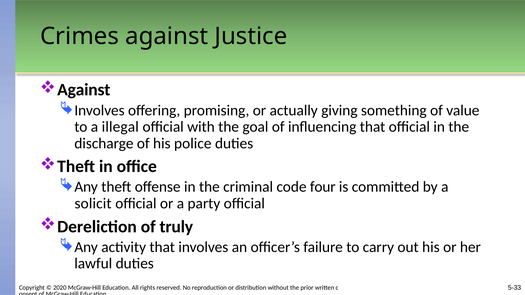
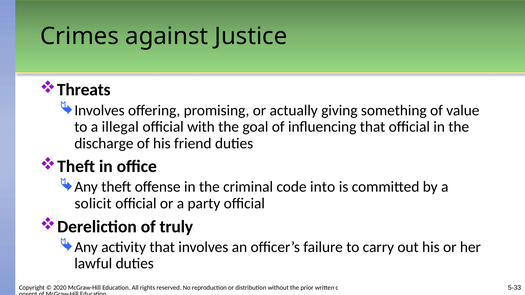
Against: Against -> Threats (84, 90)
police: police -> friend (193, 143)
four: four -> into (323, 187)
